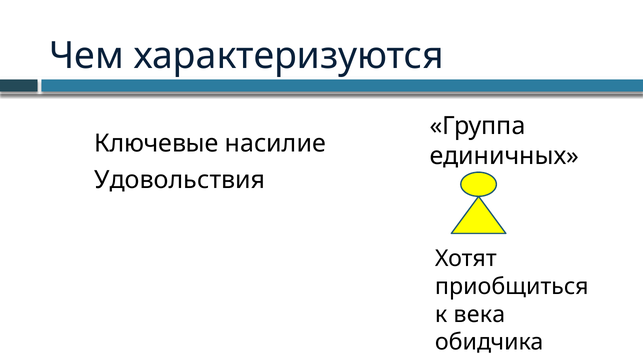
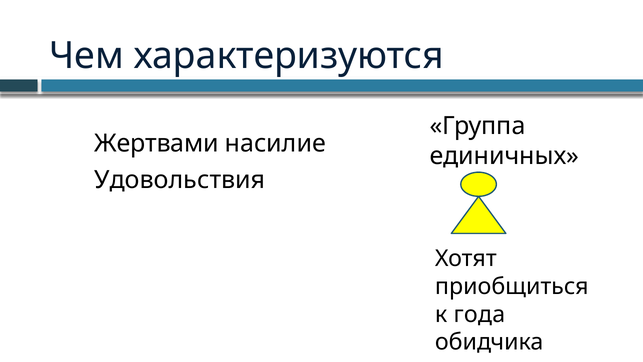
Ключевые: Ключевые -> Жертвами (156, 144)
века: века -> года (479, 314)
